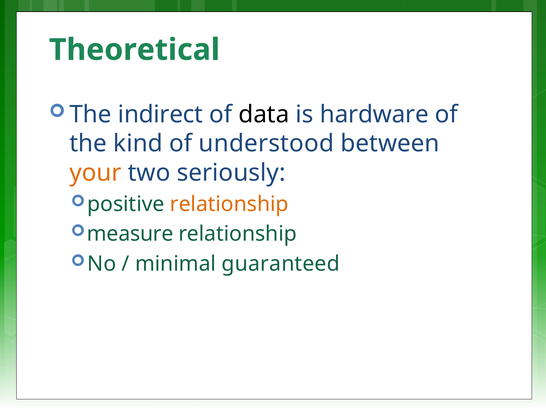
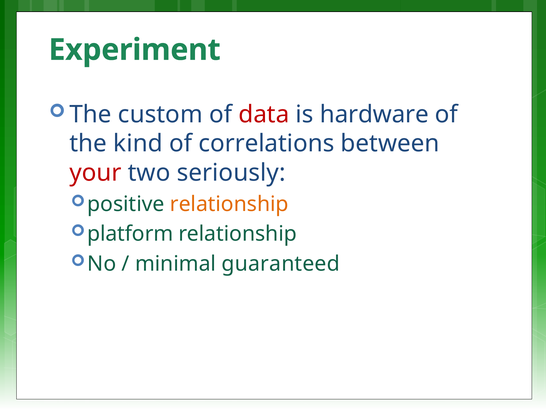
Theoretical: Theoretical -> Experiment (135, 50)
indirect: indirect -> custom (160, 114)
data colour: black -> red (264, 114)
understood: understood -> correlations (266, 143)
your colour: orange -> red (96, 173)
measure: measure -> platform (130, 234)
